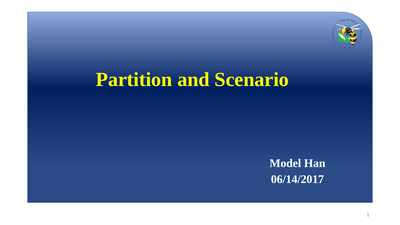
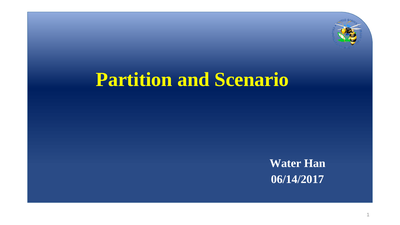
Model: Model -> Water (285, 163)
